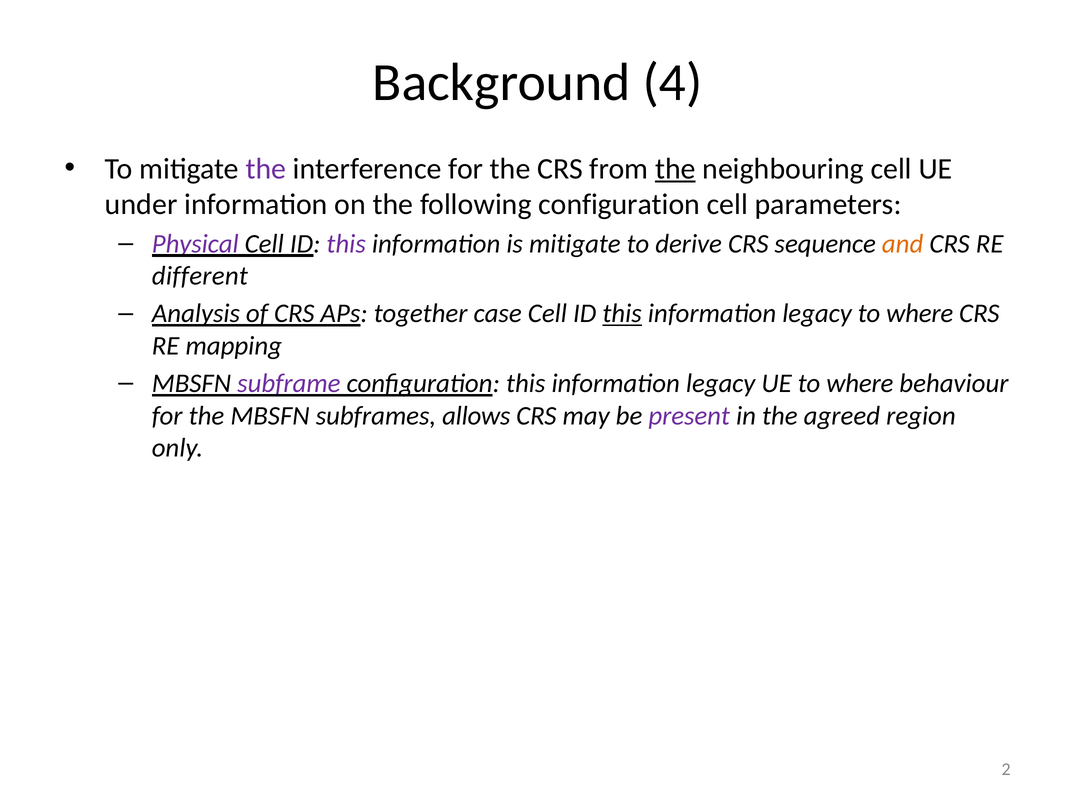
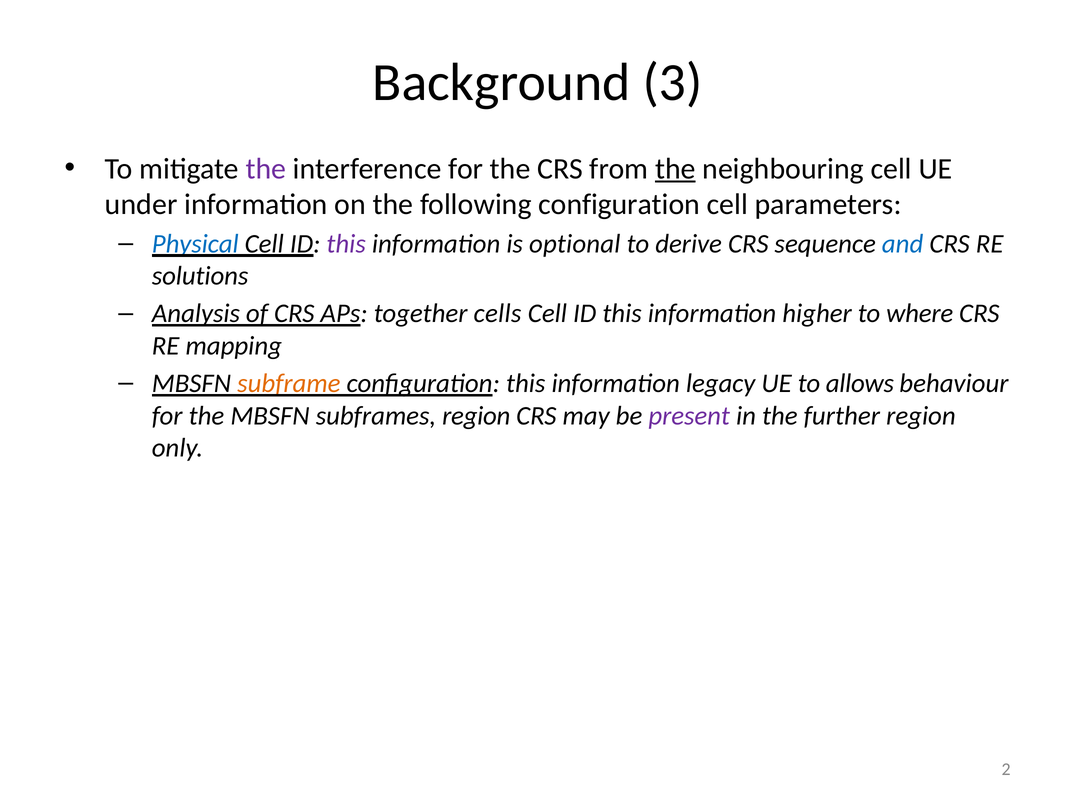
4: 4 -> 3 (672, 83)
Physical colour: purple -> blue (195, 244)
is mitigate: mitigate -> optional (575, 244)
and colour: orange -> blue (903, 244)
different: different -> solutions (200, 276)
case: case -> cells (498, 314)
this underline: present -> none (622, 314)
legacy: legacy -> higher (817, 314)
subframe colour: purple -> orange (289, 384)
UE to where: where -> allows (860, 384)
subframes allows: allows -> region (476, 416)
agreed: agreed -> further (842, 416)
